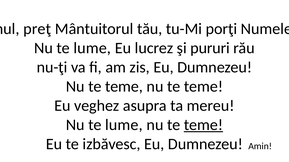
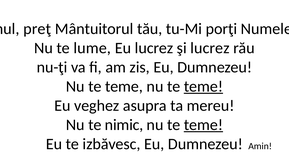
şi pururi: pururi -> lucrez (210, 48)
teme underline: none -> present (203, 87)
lume: lume -> nimic (124, 125)
